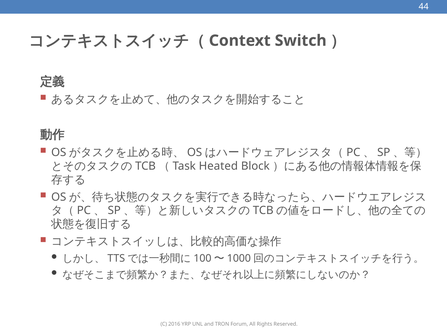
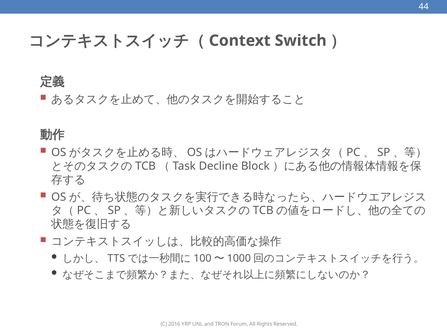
Heated: Heated -> Decline (218, 166)
